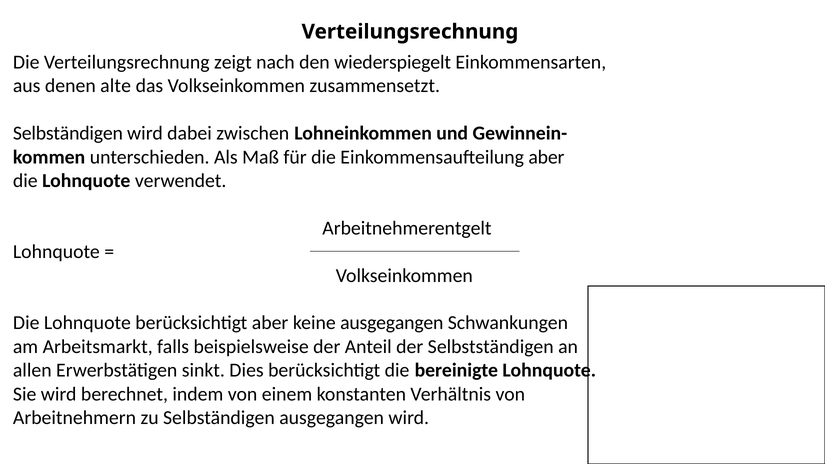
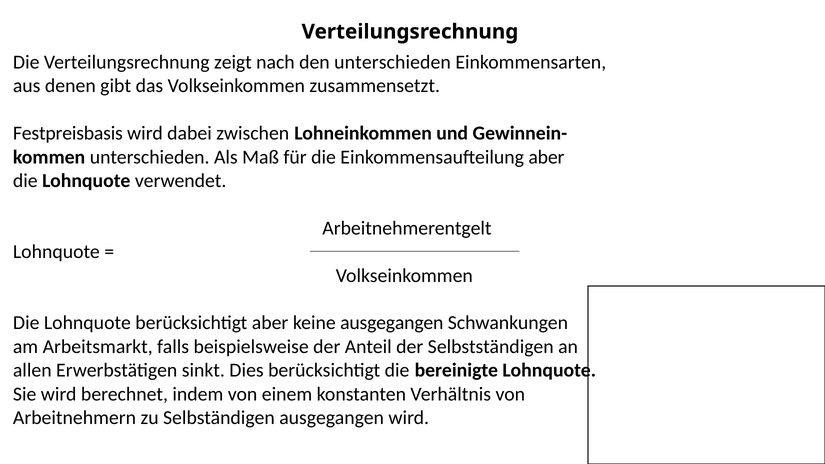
den wiederspiegelt: wiederspiegelt -> unterschieden (393, 62)
alte: alte -> gibt (116, 86)
Selbständigen: Selbständigen -> Festpreisbasis (68, 133)
